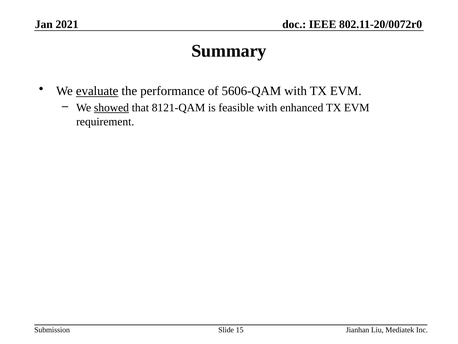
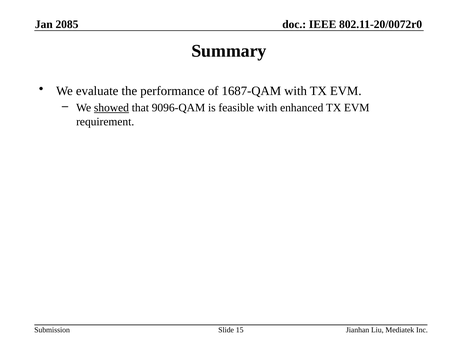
2021: 2021 -> 2085 (67, 24)
evaluate underline: present -> none (97, 91)
5606-QAM: 5606-QAM -> 1687-QAM (251, 91)
8121-QAM: 8121-QAM -> 9096-QAM (178, 108)
